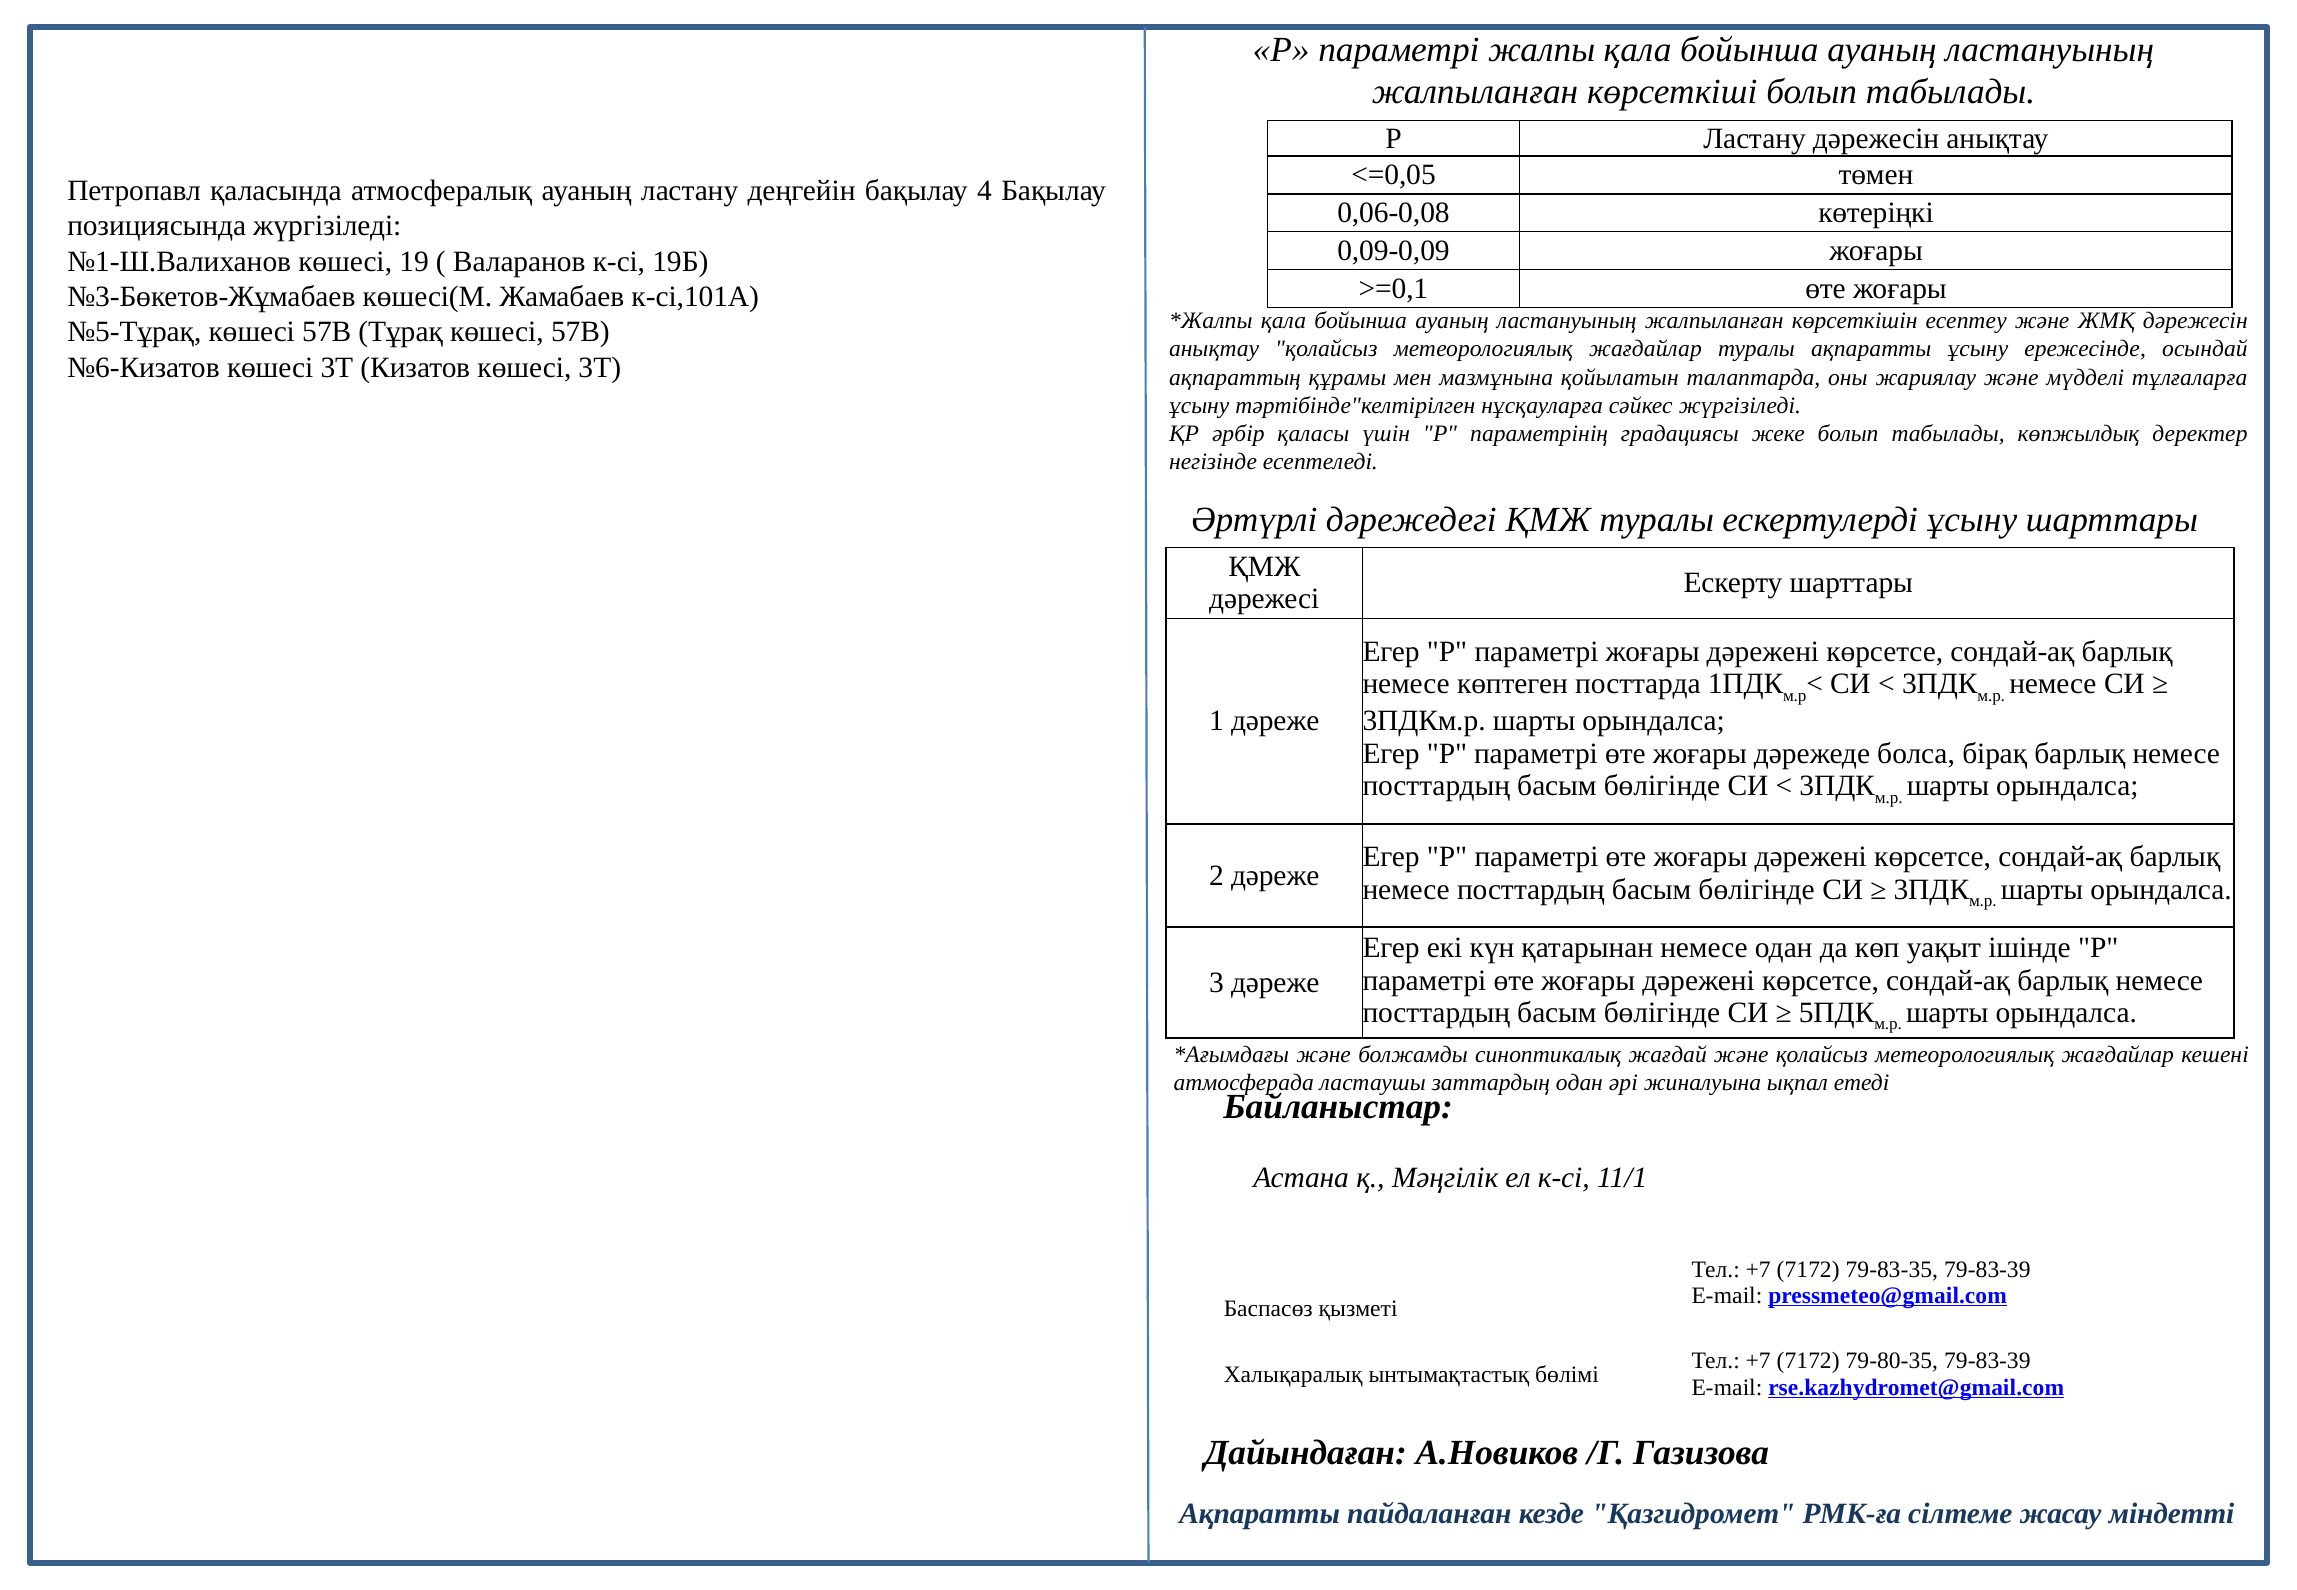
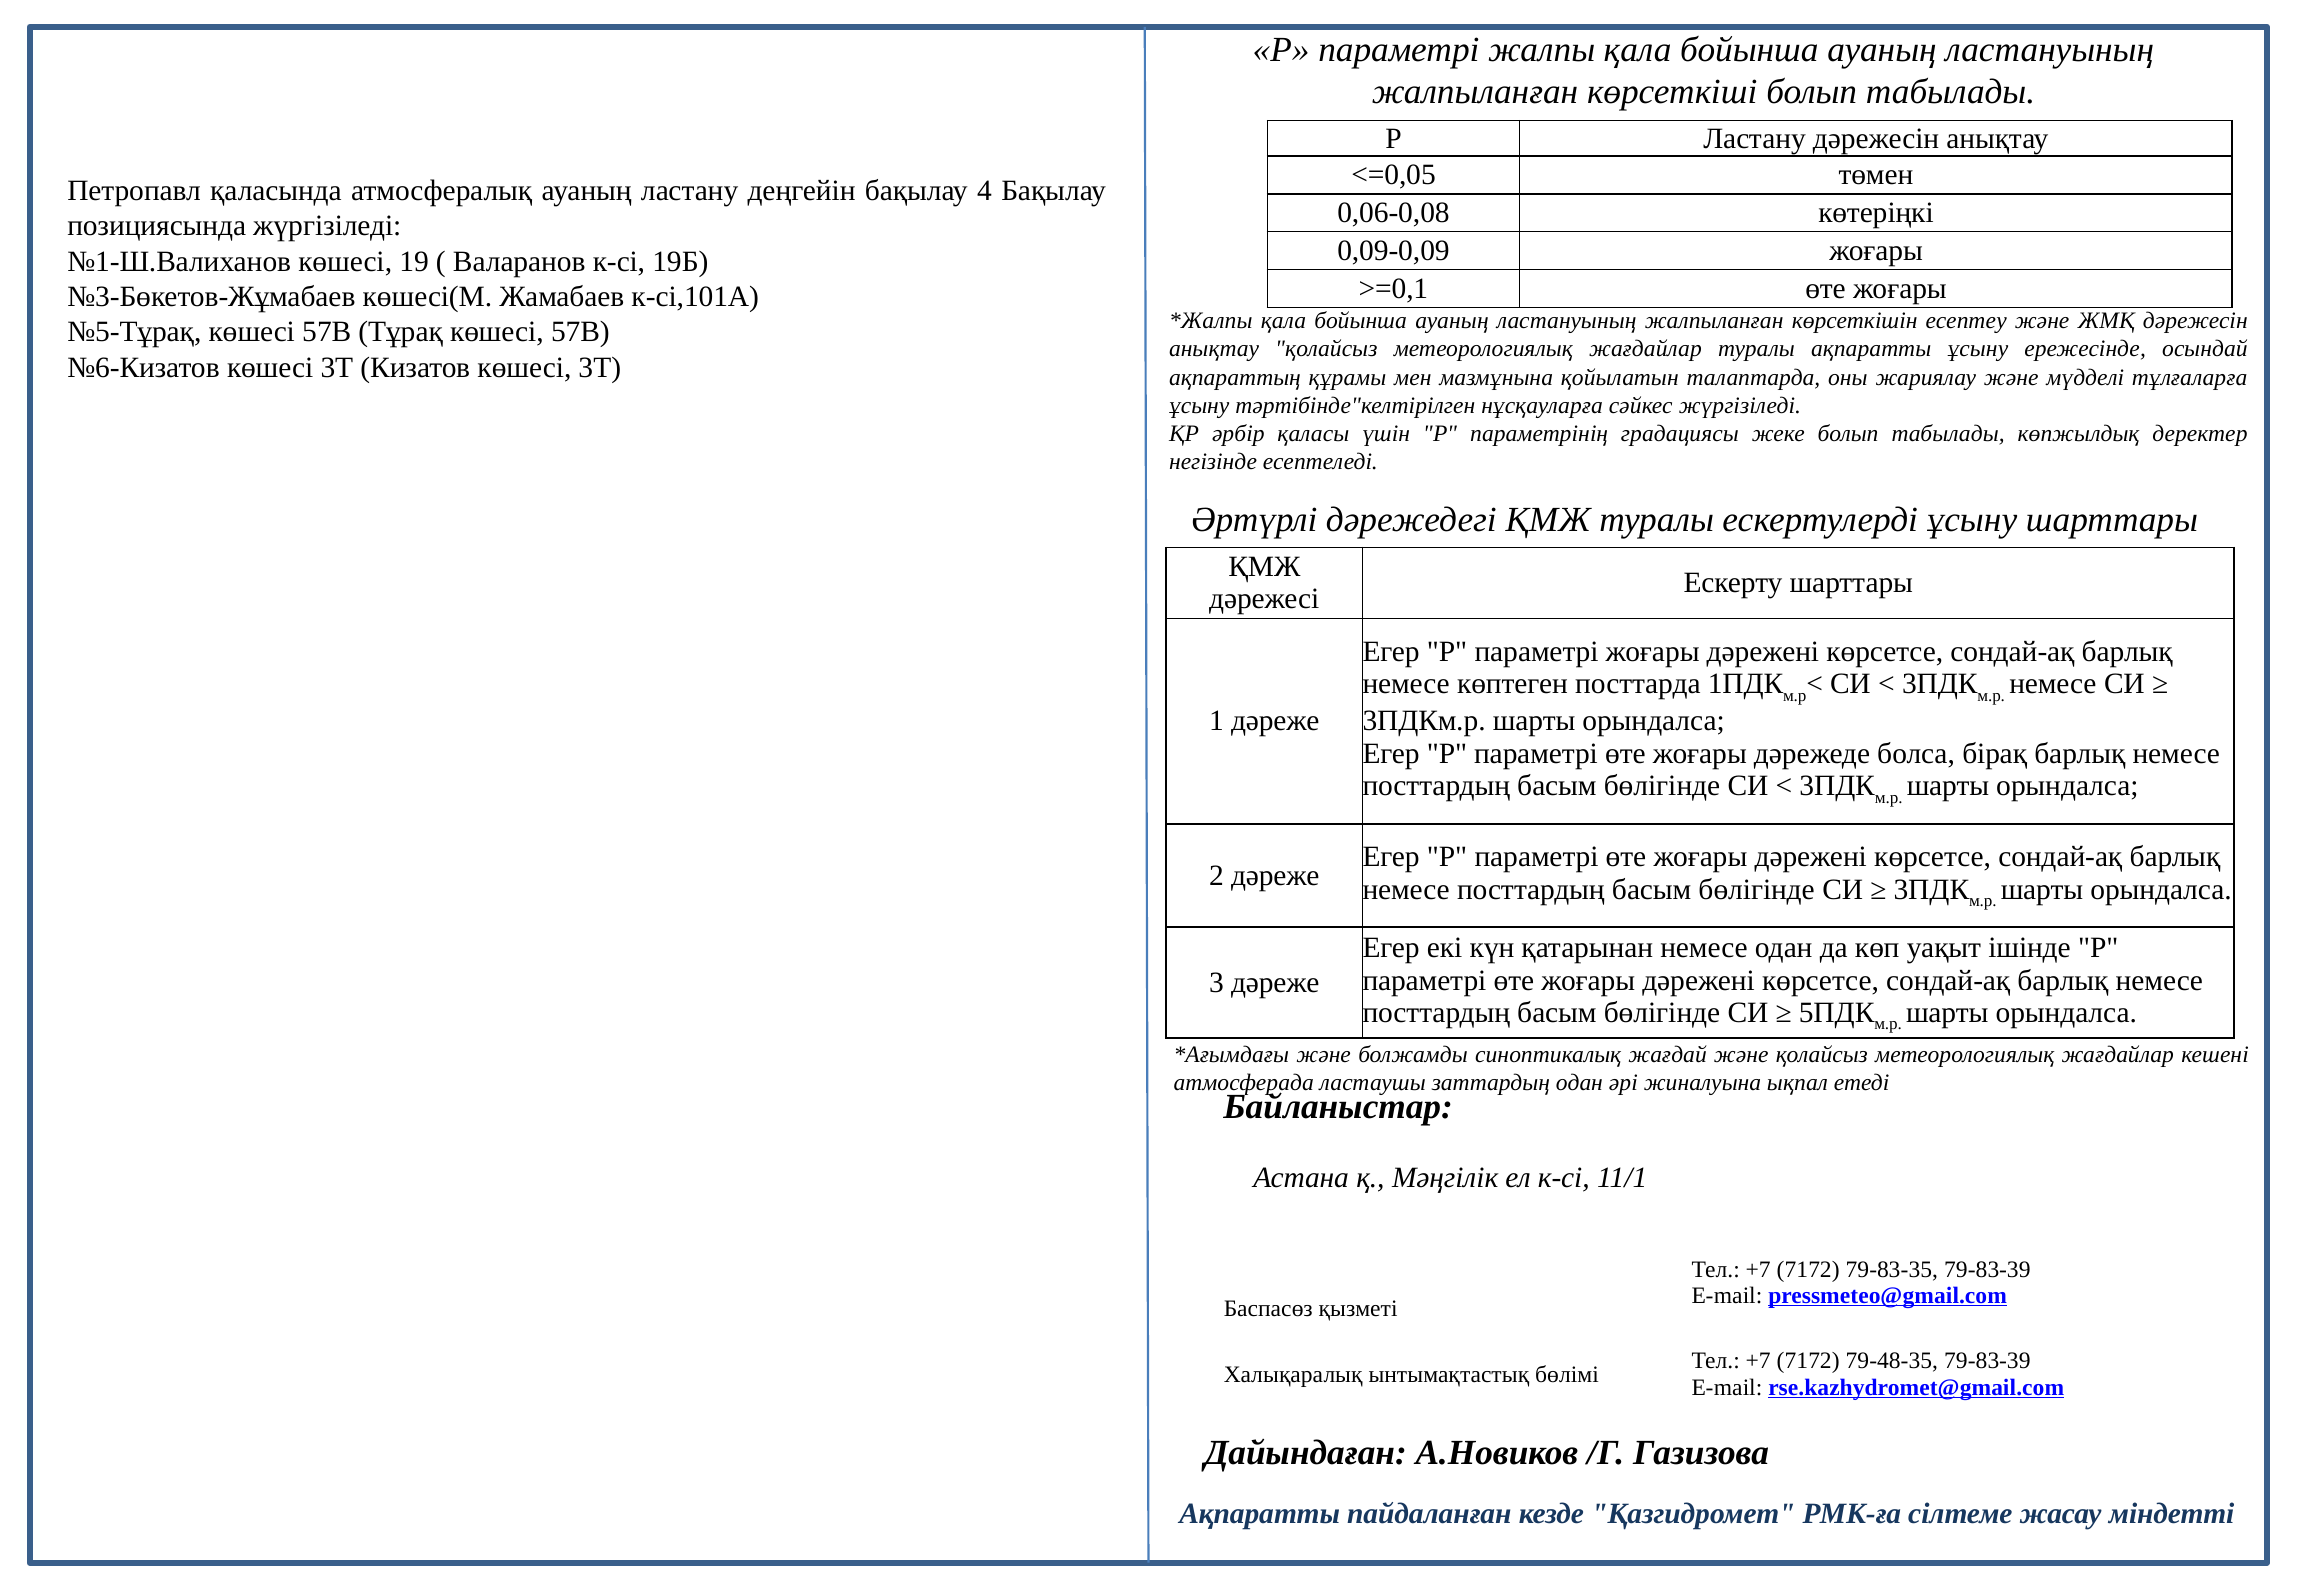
79-80-35: 79-80-35 -> 79-48-35 (1892, 1361)
